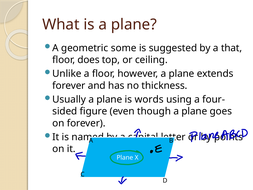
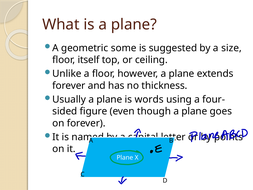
that: that -> size (231, 48)
does: does -> itself (89, 60)
